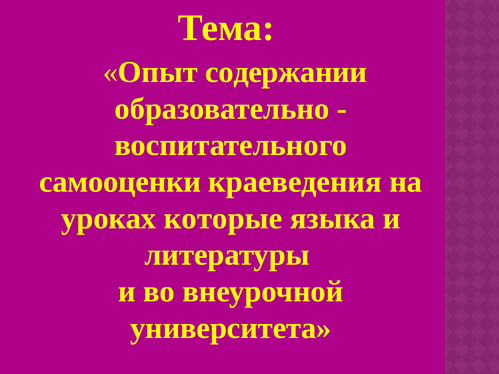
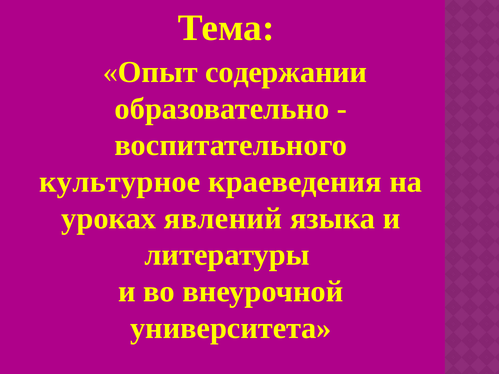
самооценки: самооценки -> культурное (120, 182)
которые: которые -> явлений (223, 218)
